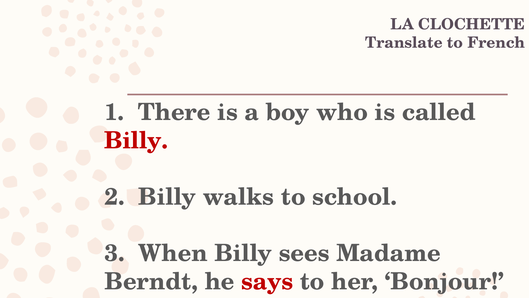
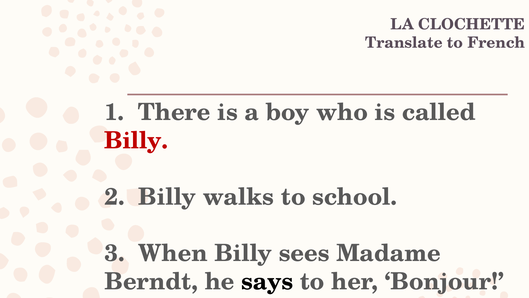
says colour: red -> black (267, 281)
